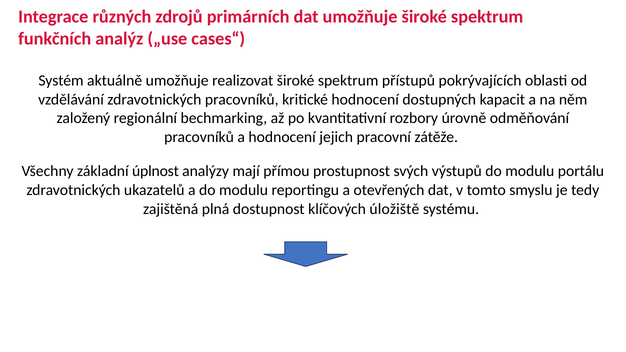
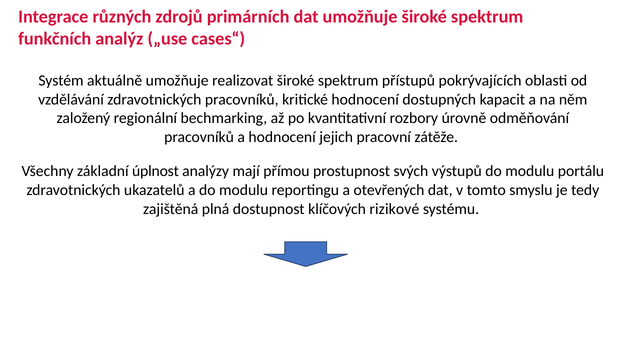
úložiště: úložiště -> rizikové (394, 209)
